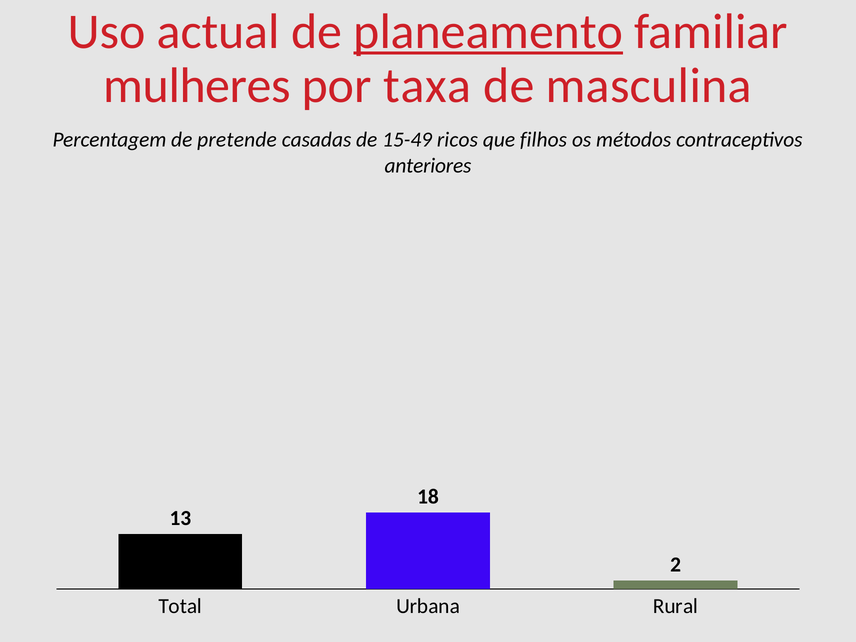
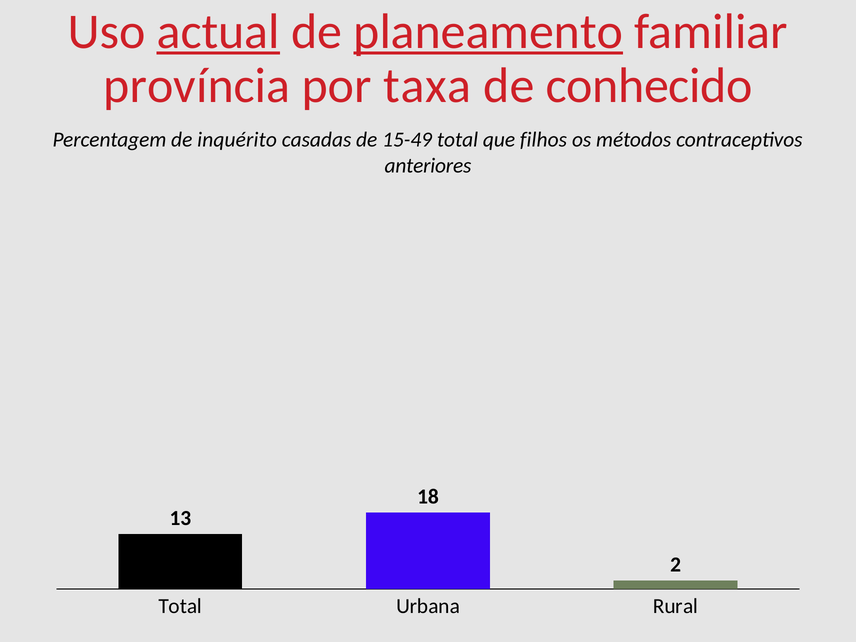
actual underline: none -> present (218, 32)
mulheres: mulheres -> província (197, 86)
masculina: masculina -> conhecido (649, 86)
pretende: pretende -> inquérito (237, 140)
15-49 ricos: ricos -> total (458, 140)
